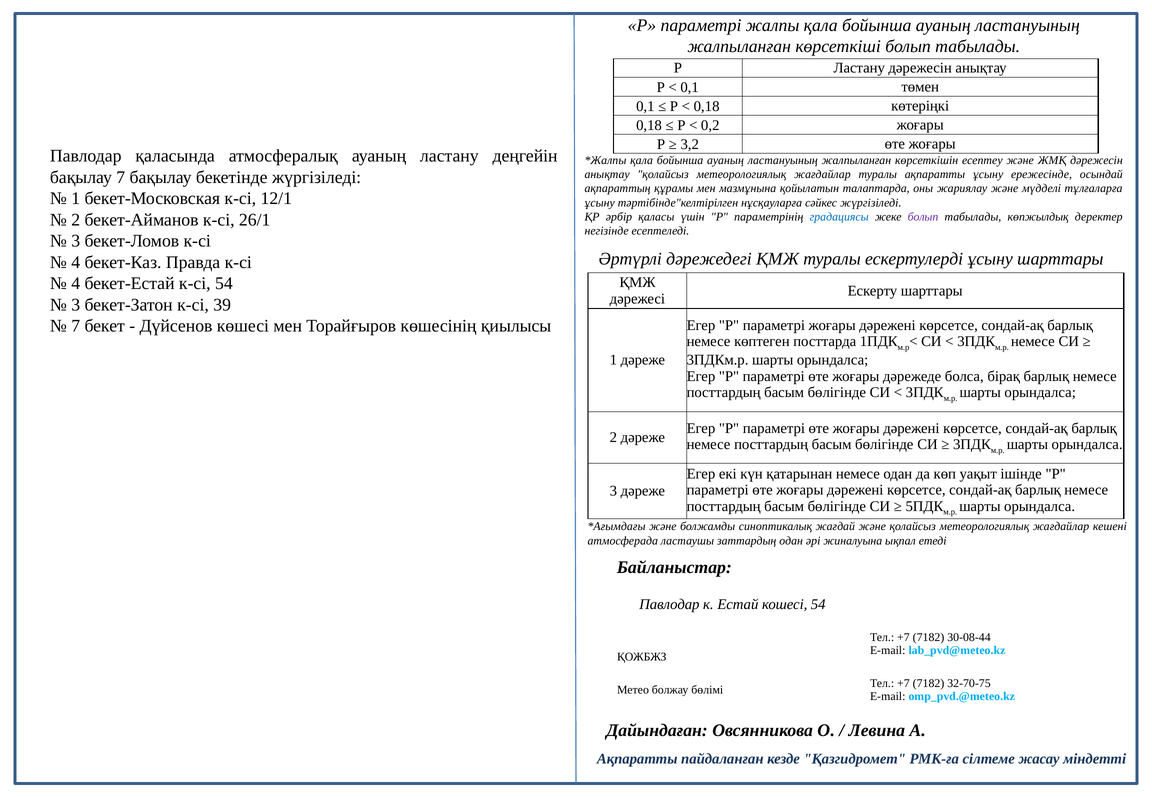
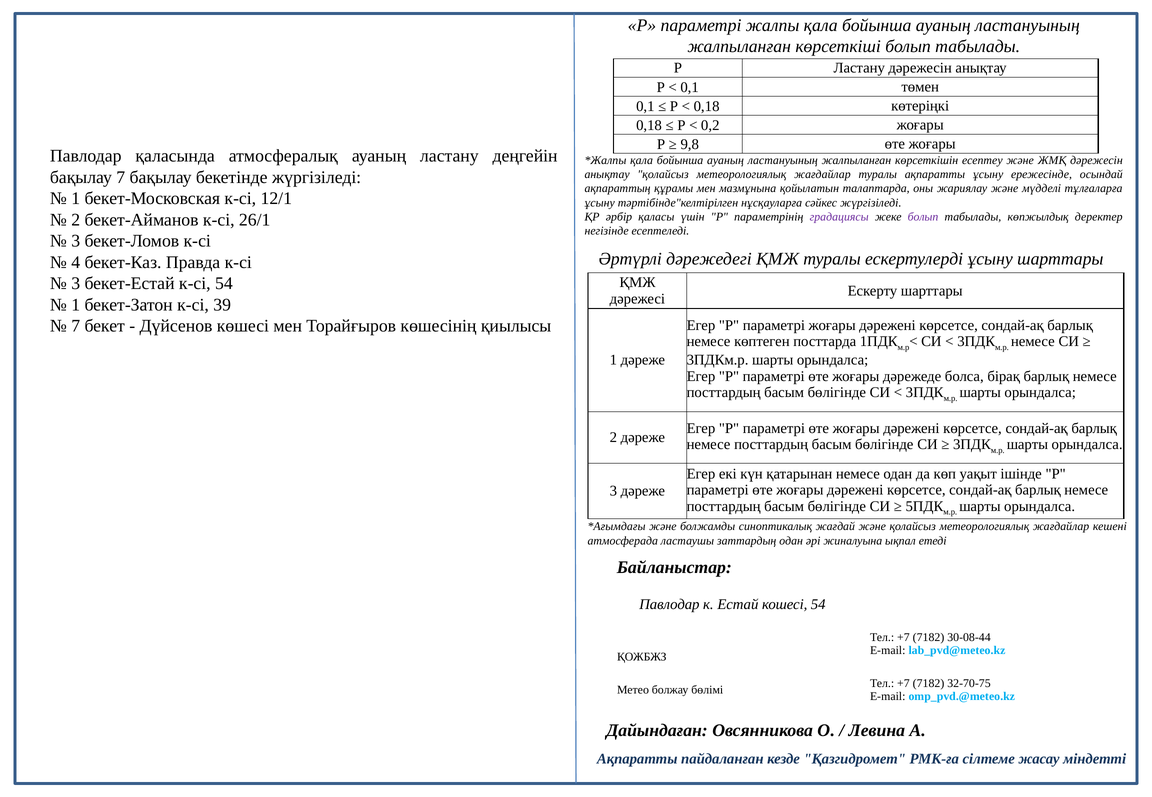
3,2: 3,2 -> 9,8 (690, 144)
градациясы colour: blue -> purple (839, 217)
4: 4 -> 3 (76, 284)
3: 3 -> 1 (76, 305)
